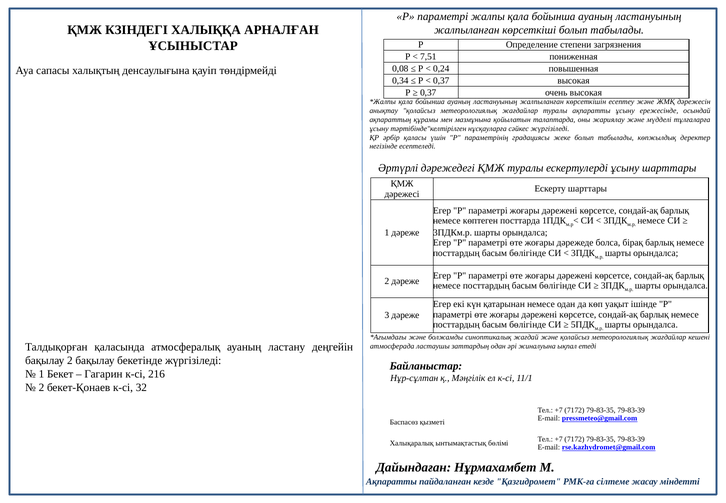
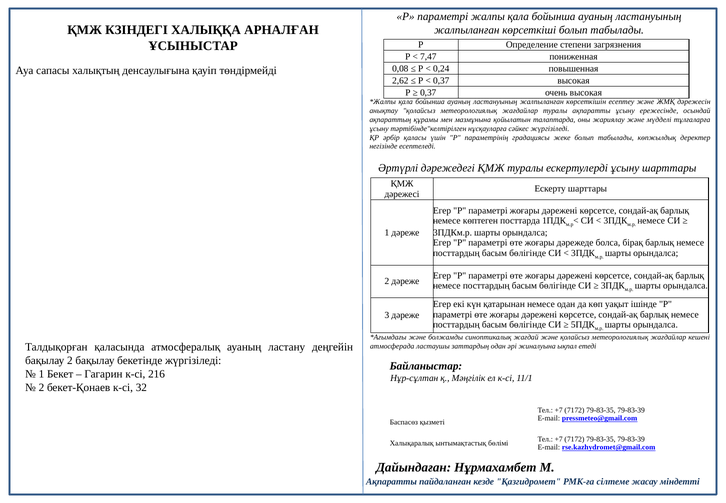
7,51: 7,51 -> 7,47 (428, 57)
0,34: 0,34 -> 2,62 (400, 81)
